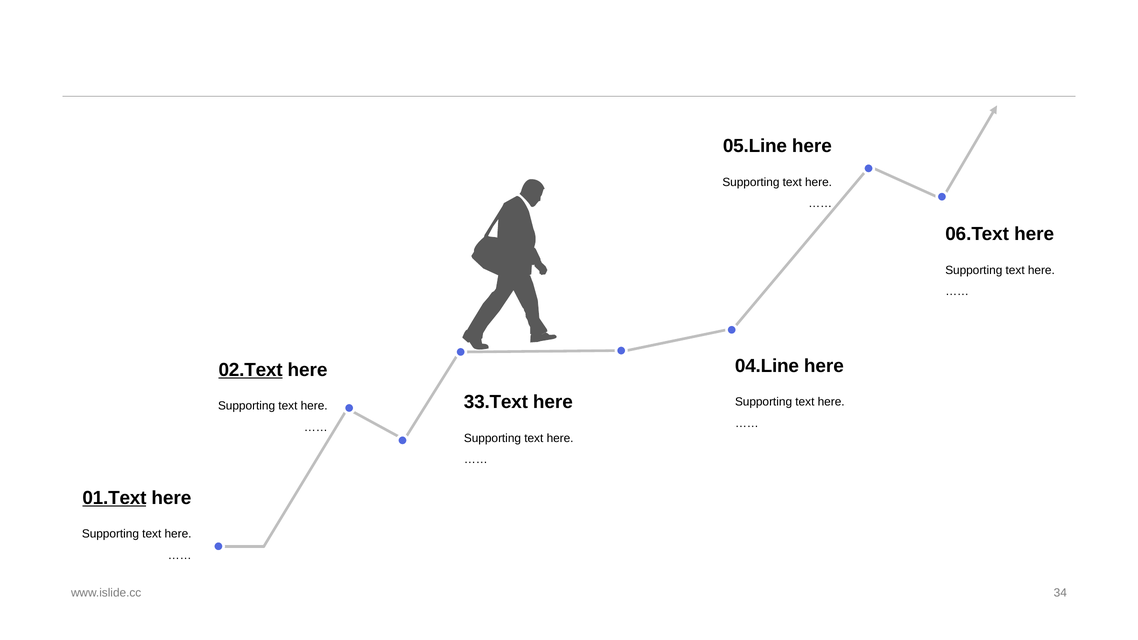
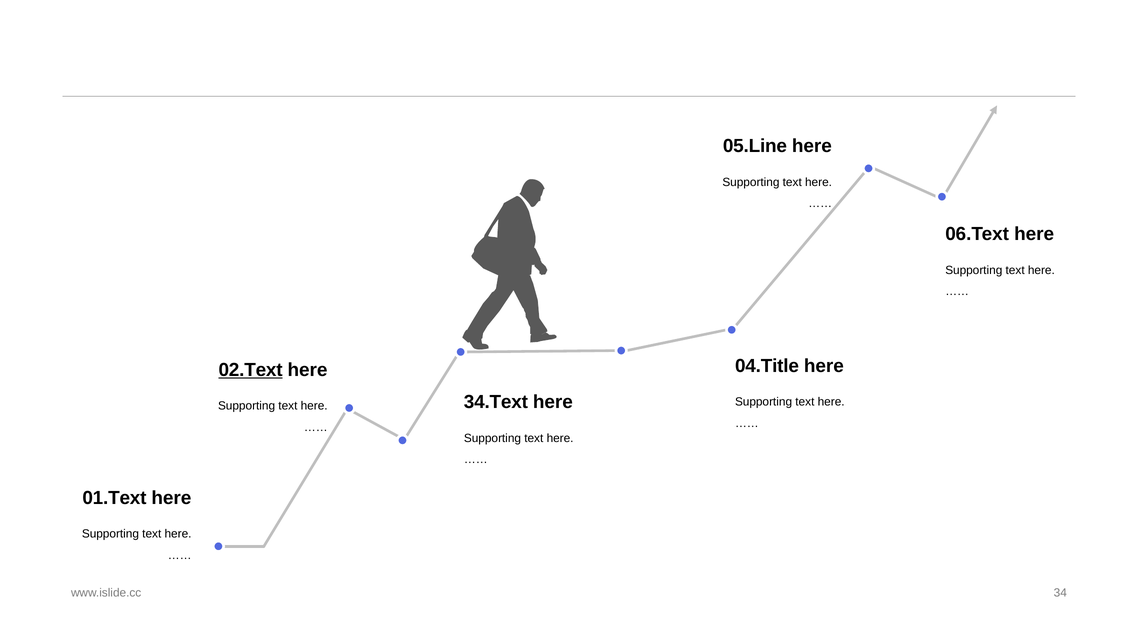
04.Line: 04.Line -> 04.Title (767, 366)
33.Text: 33.Text -> 34.Text (496, 402)
01.Text underline: present -> none (114, 498)
